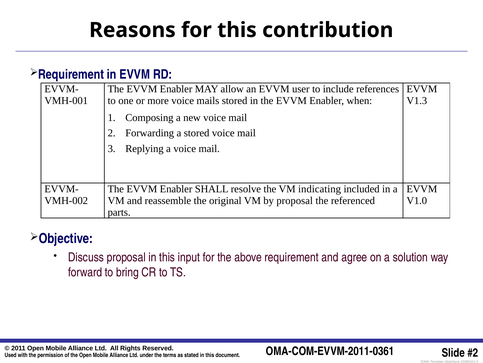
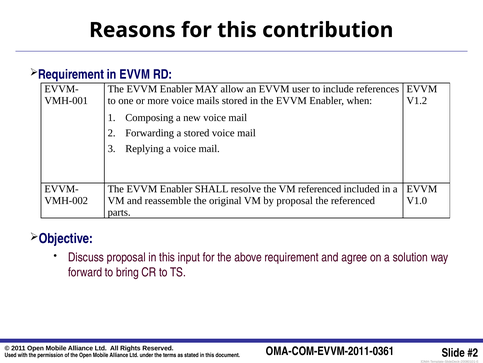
V1.3: V1.3 -> V1.2 (417, 100)
VM indicating: indicating -> referenced (320, 189)
